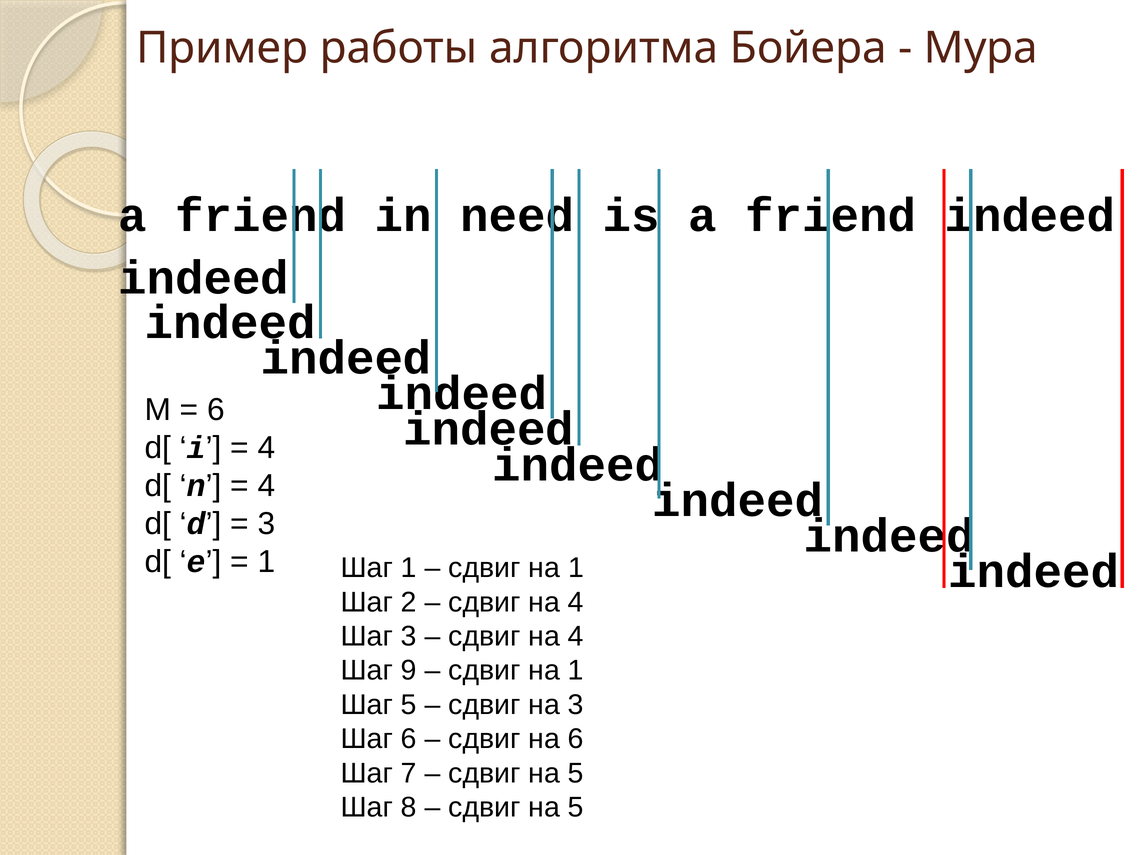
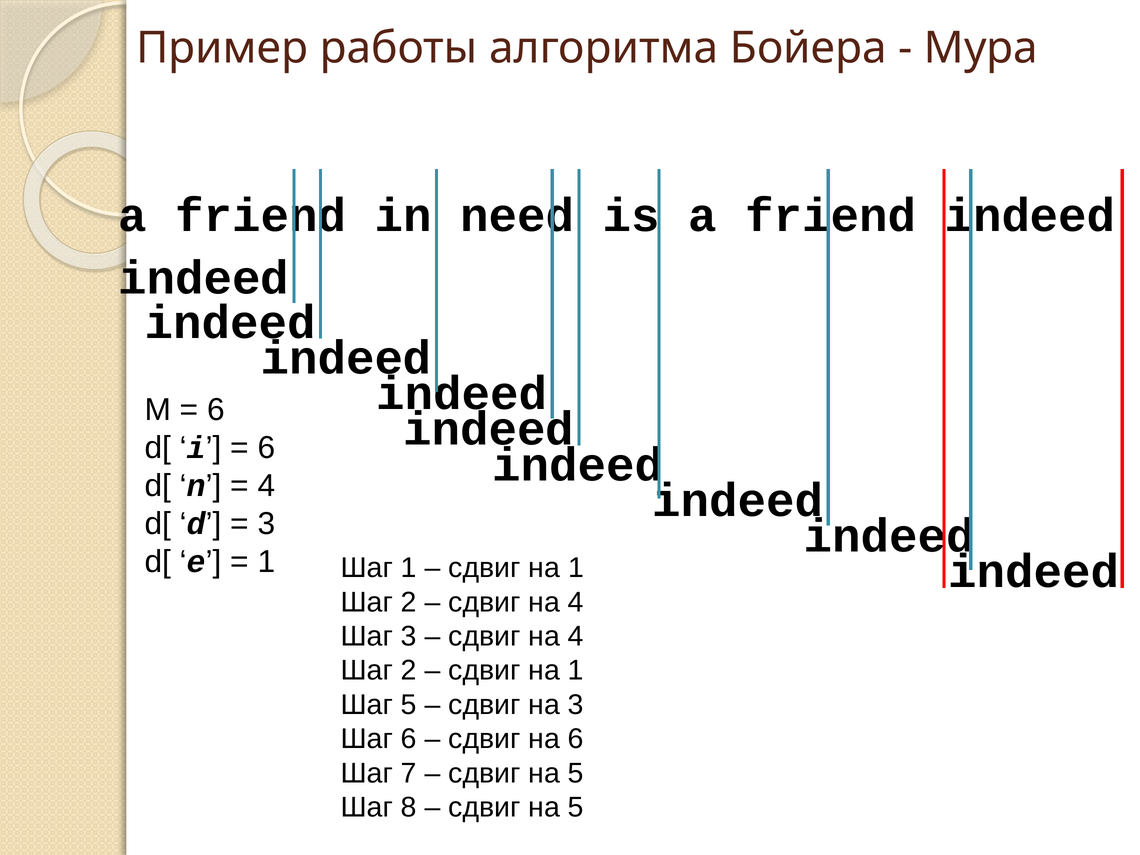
4: 4 -> 6 (267, 448)
9: 9 -> 2 (409, 671)
